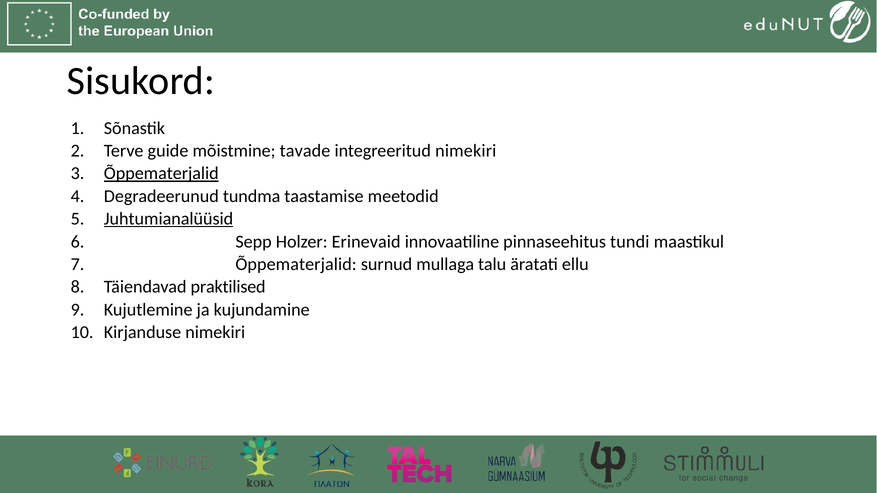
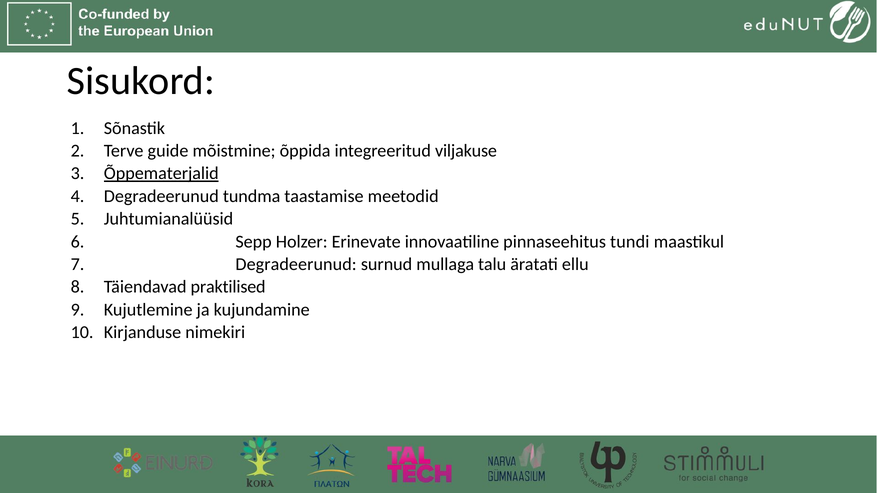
tavade: tavade -> õppida (305, 151)
integreeritud nimekiri: nimekiri -> viljakuse (466, 151)
Juhtumianalüüsid underline: present -> none (169, 219)
Erinevaid: Erinevaid -> Erinevate (366, 242)
Õppematerjalid: Õppematerjalid -> Degradeerunud (296, 264)
